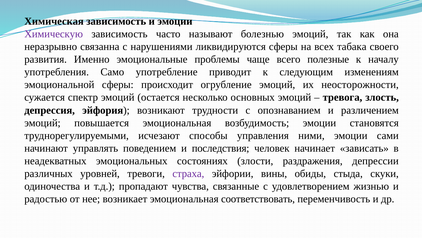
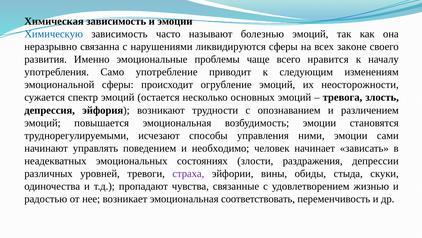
Химическую colour: purple -> blue (54, 34)
табака: табака -> законе (352, 47)
полезные: полезные -> нравится (328, 59)
последствия: последствия -> необходимо (221, 148)
